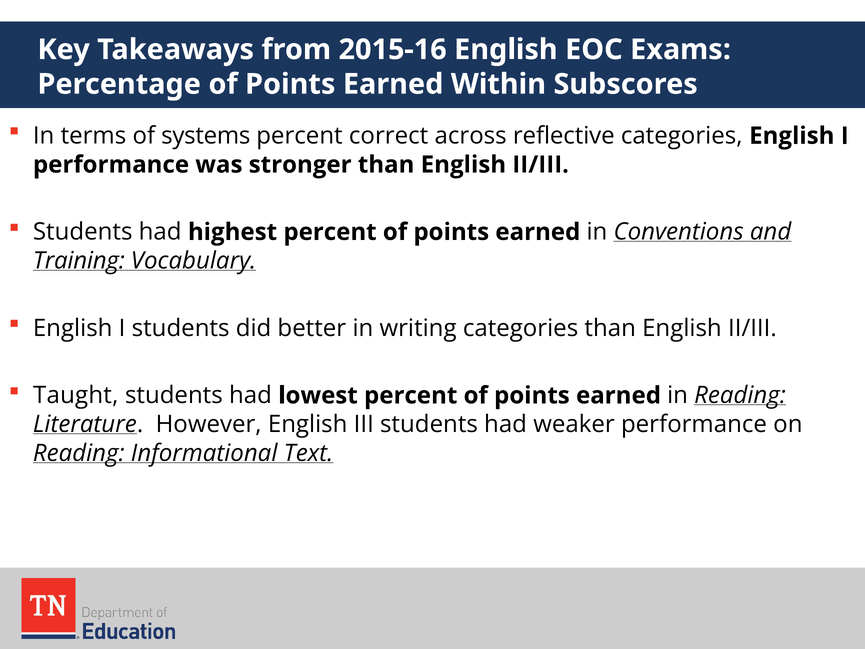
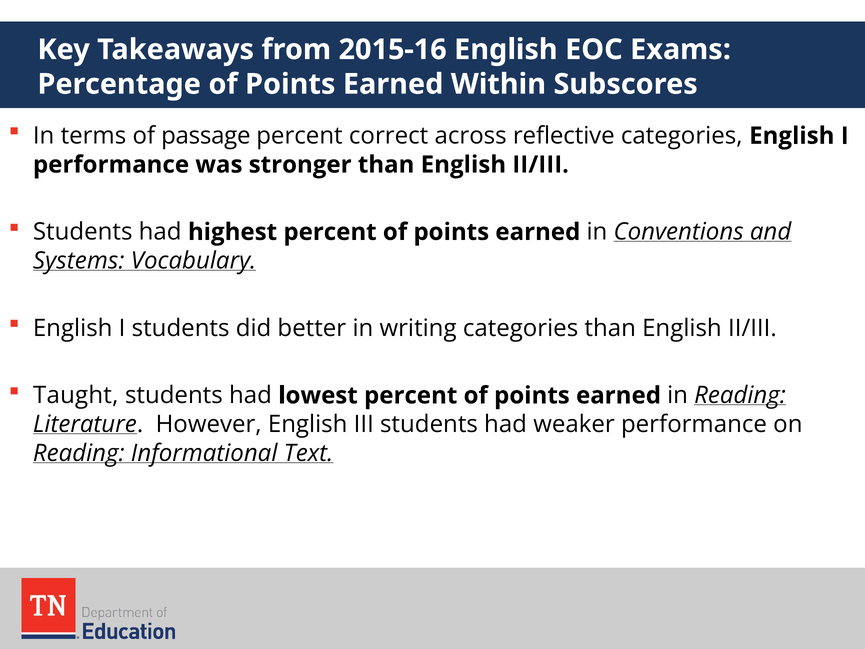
systems: systems -> passage (206, 136)
Training: Training -> Systems (79, 261)
